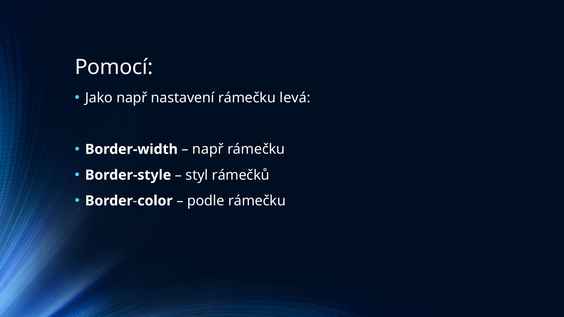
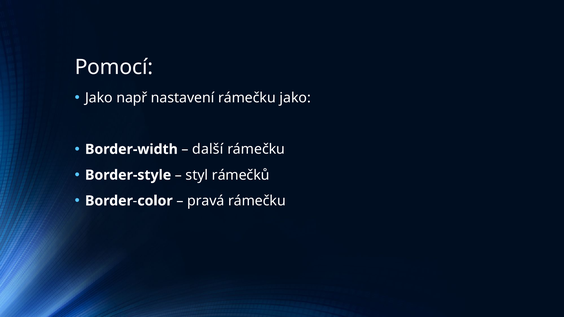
rámečku levá: levá -> jako (295, 98)
např: např -> další (208, 149)
podle: podle -> pravá (206, 201)
